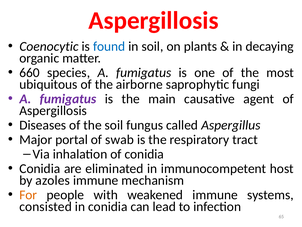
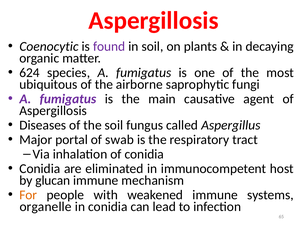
found colour: blue -> purple (109, 46)
660: 660 -> 624 (30, 73)
azoles: azoles -> glucan (53, 180)
consisted: consisted -> organelle (46, 206)
